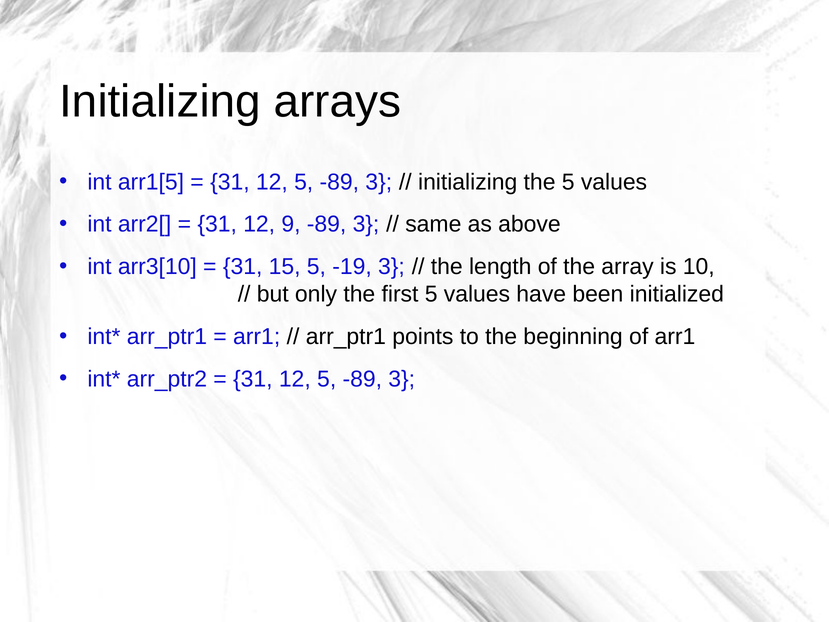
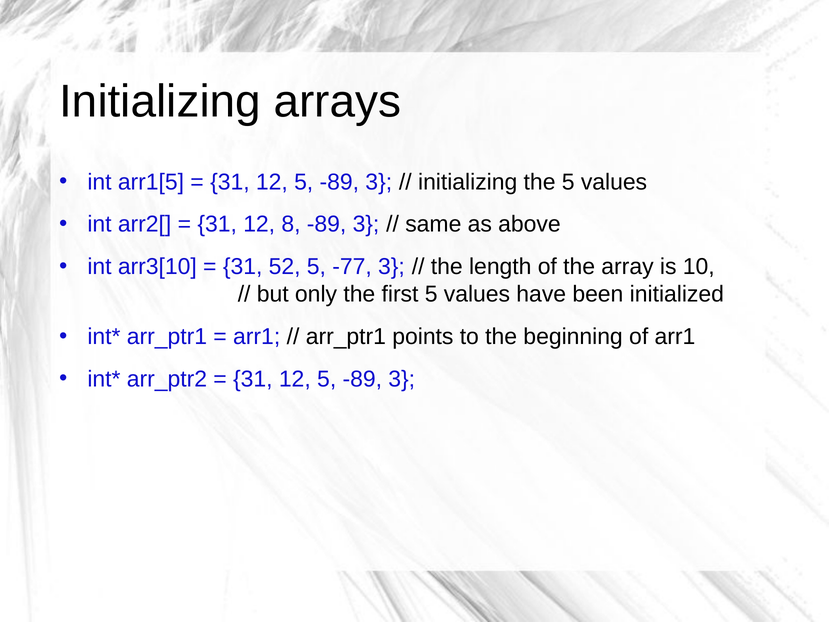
9: 9 -> 8 (291, 224)
15: 15 -> 52 (285, 267)
-19: -19 -> -77 (352, 267)
